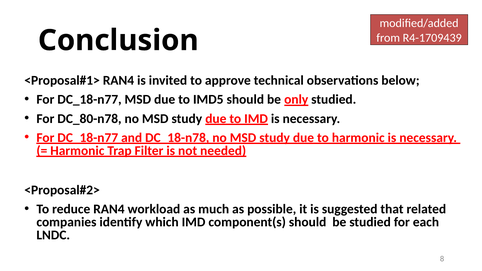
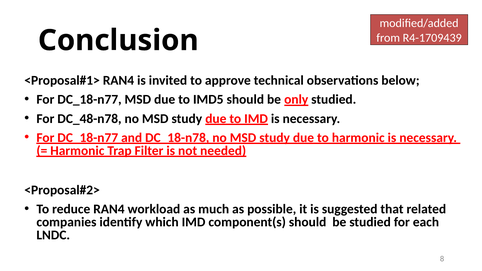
DC_80-n78: DC_80-n78 -> DC_48-n78 (89, 119)
